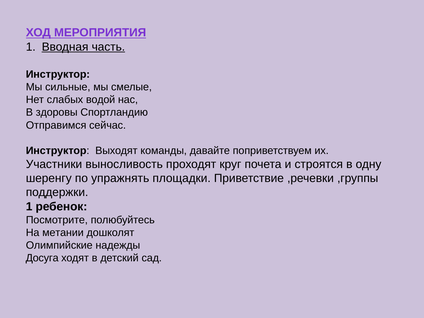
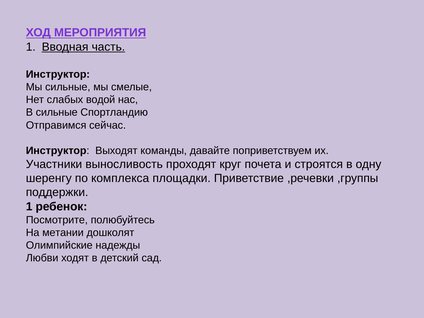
В здоровы: здоровы -> сильные (57, 112)
упражнять: упражнять -> комплекса (120, 178)
Досуга: Досуга -> Любви (42, 258)
